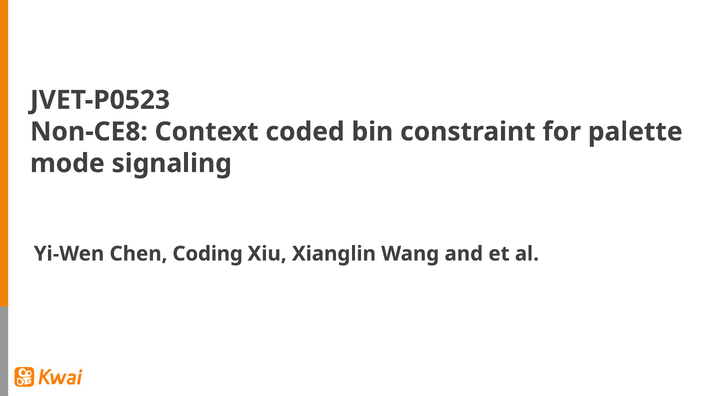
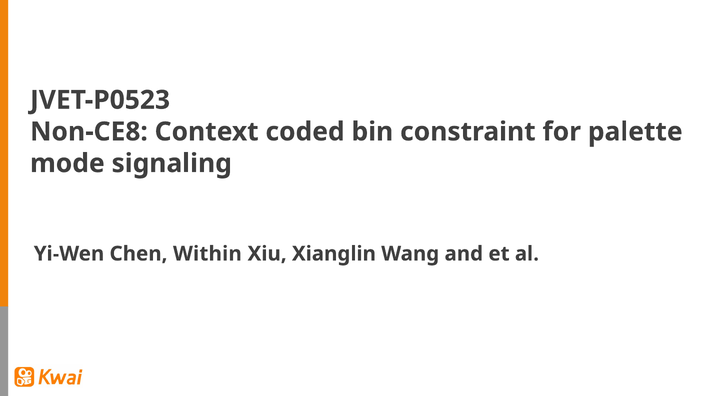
Coding: Coding -> Within (207, 254)
